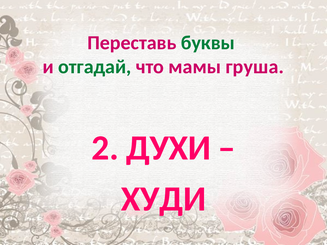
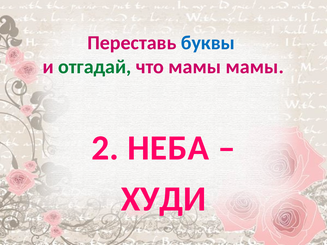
буквы colour: green -> blue (208, 43)
мамы груша: груша -> мамы (255, 67)
ДУХИ: ДУХИ -> НЕБА (168, 148)
